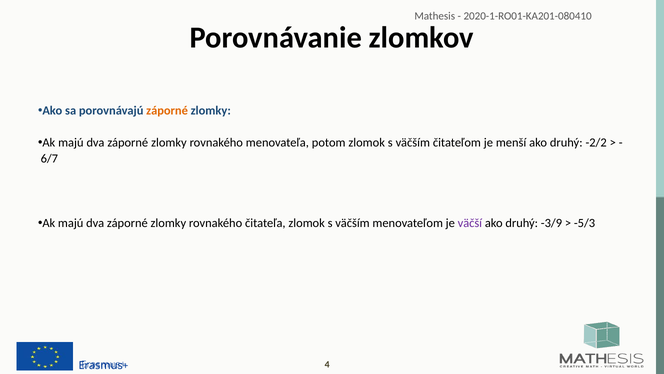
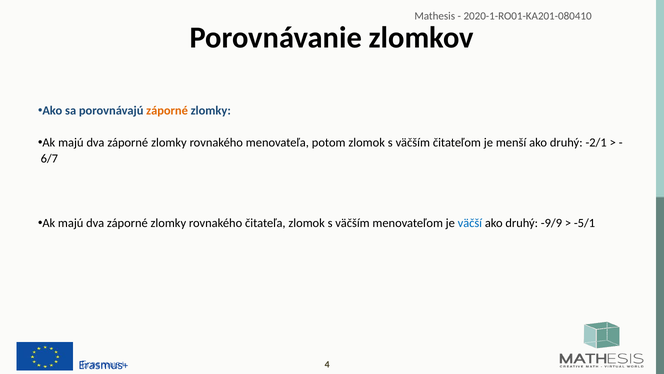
-2/2: -2/2 -> -2/1 (596, 143)
väčší colour: purple -> blue (470, 223)
-3/9: -3/9 -> -9/9 (551, 223)
-5/3: -5/3 -> -5/1 (585, 223)
